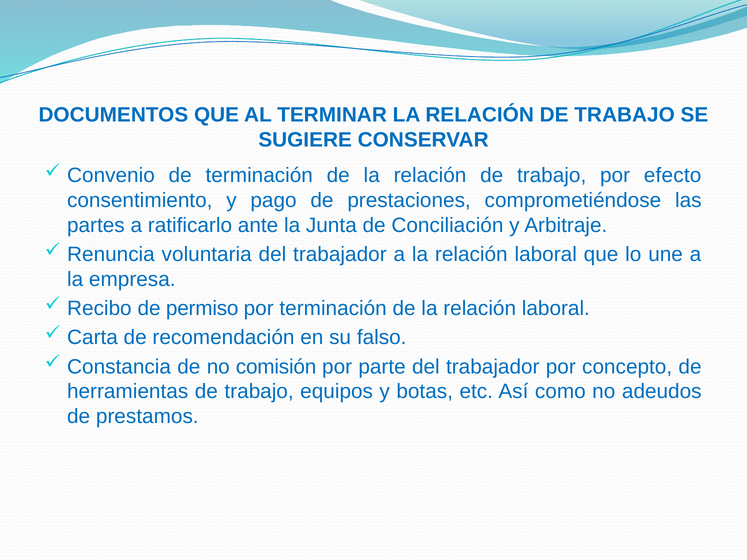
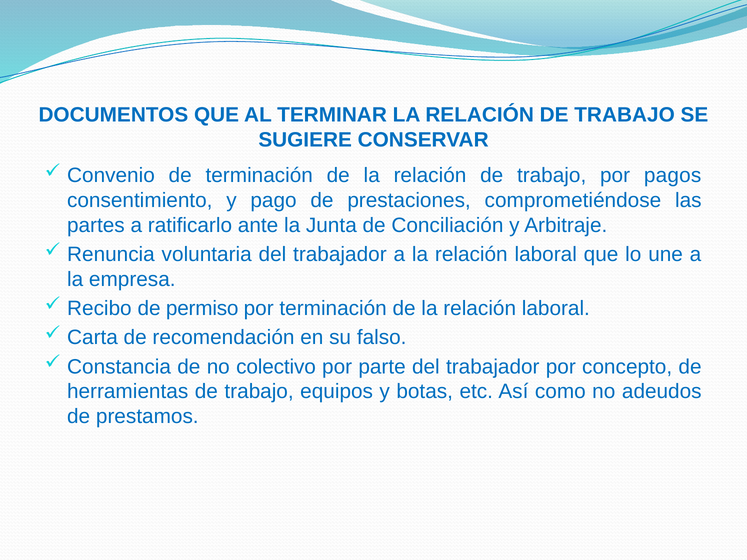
efecto: efecto -> pagos (673, 176)
comisión: comisión -> colectivo (276, 367)
